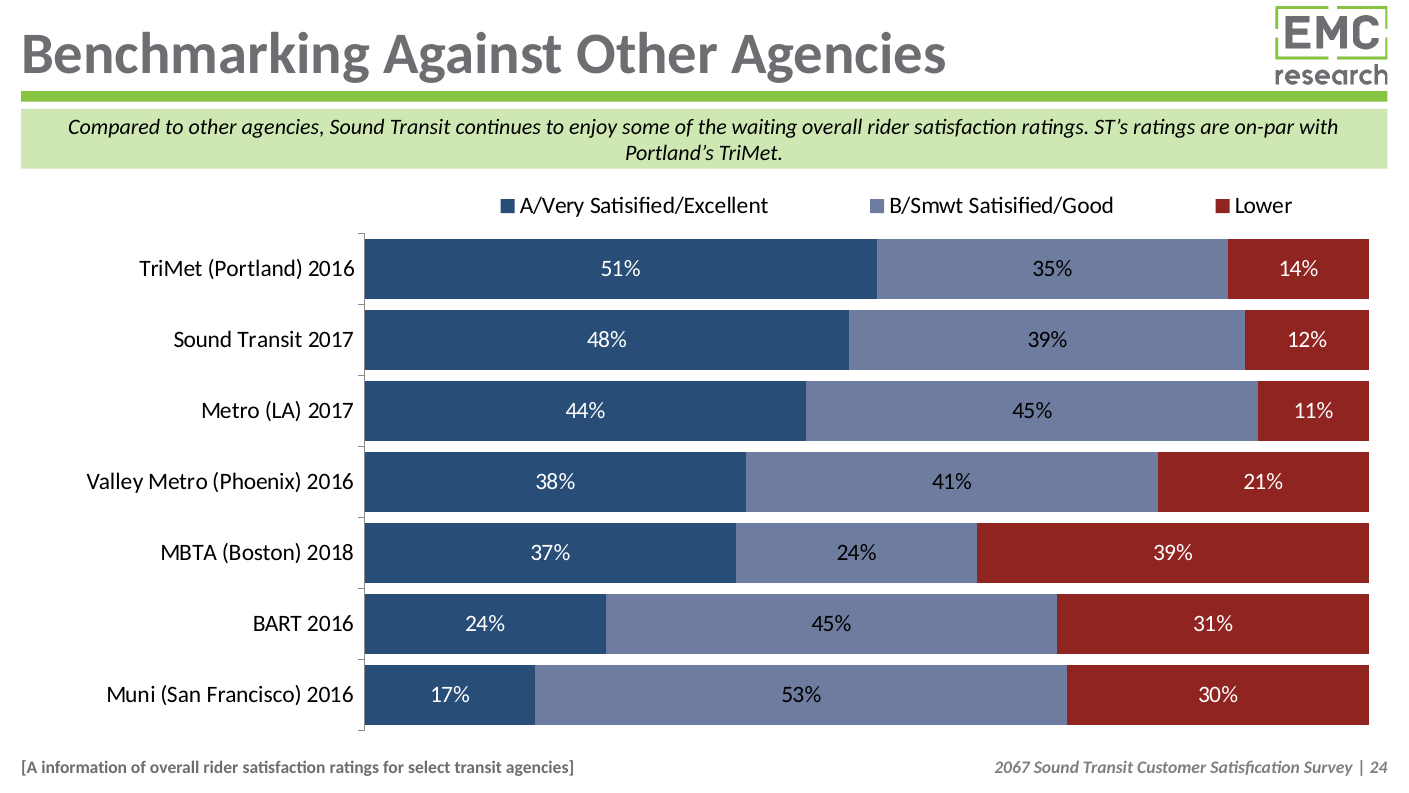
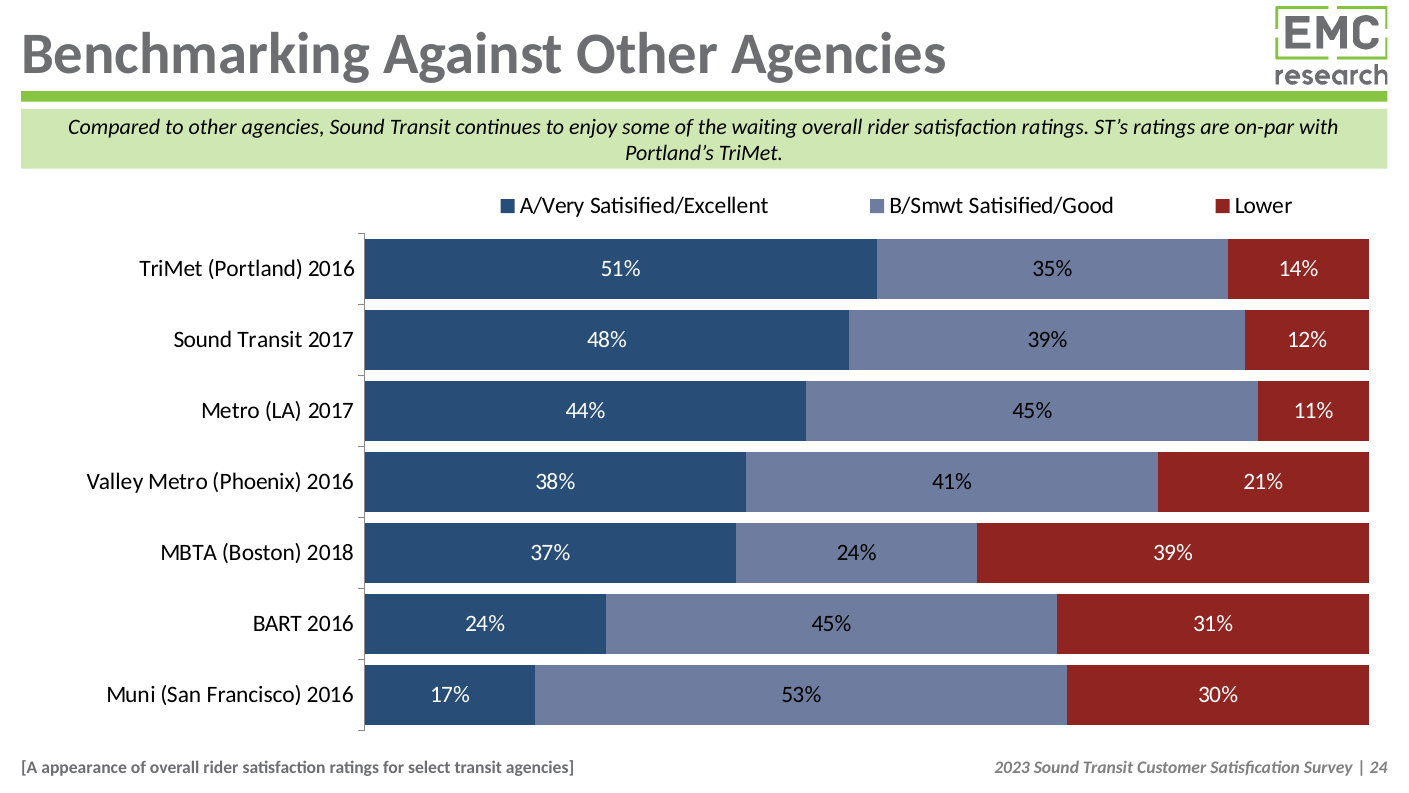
2067: 2067 -> 2023 (1012, 767)
information: information -> appearance (84, 768)
